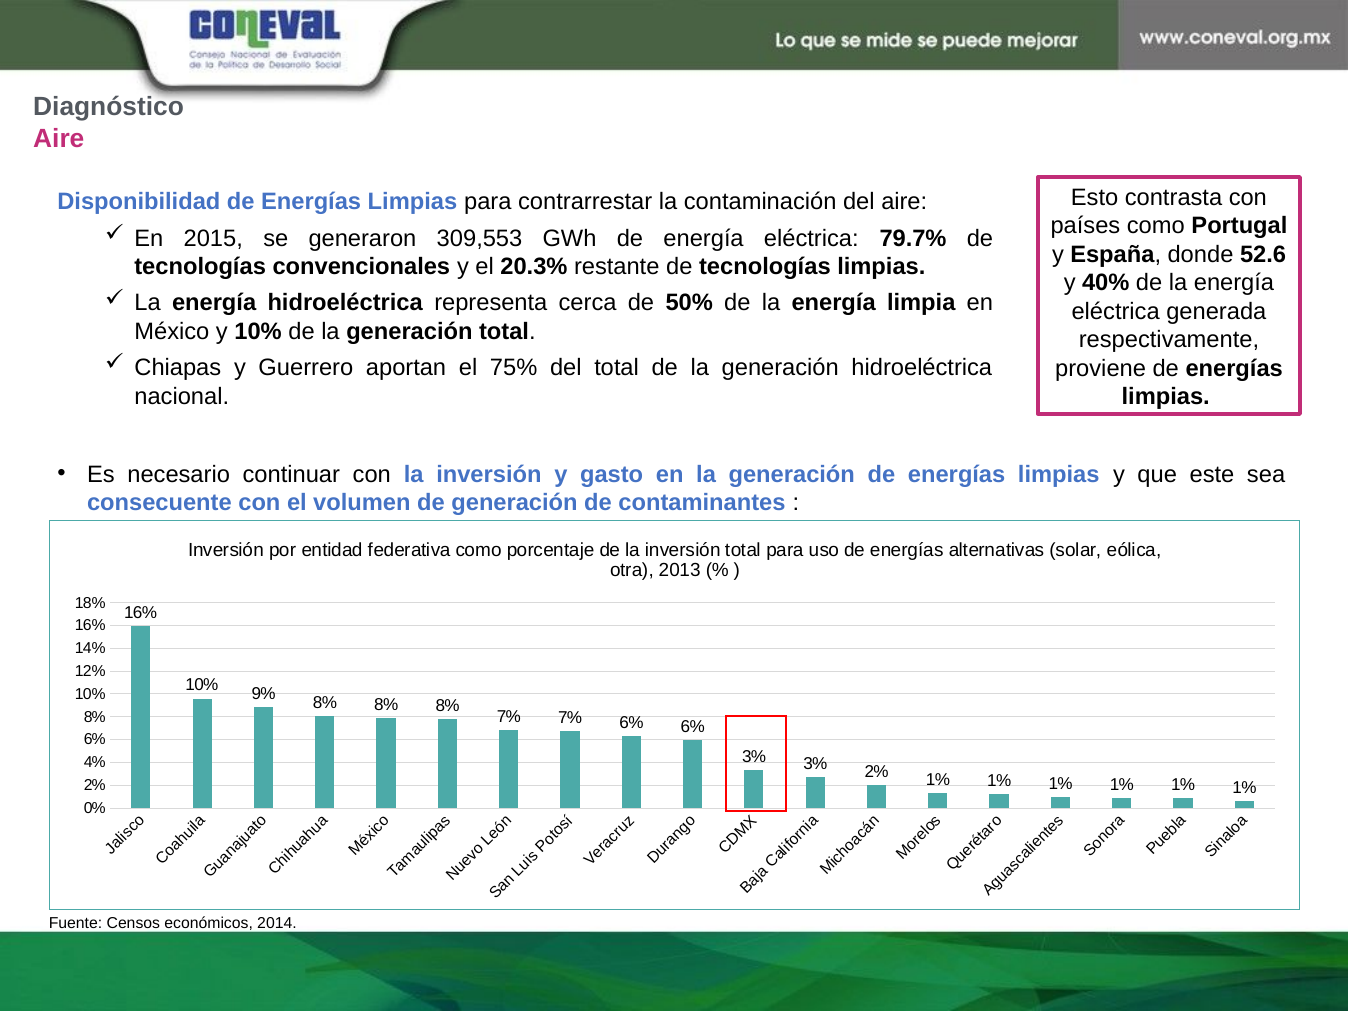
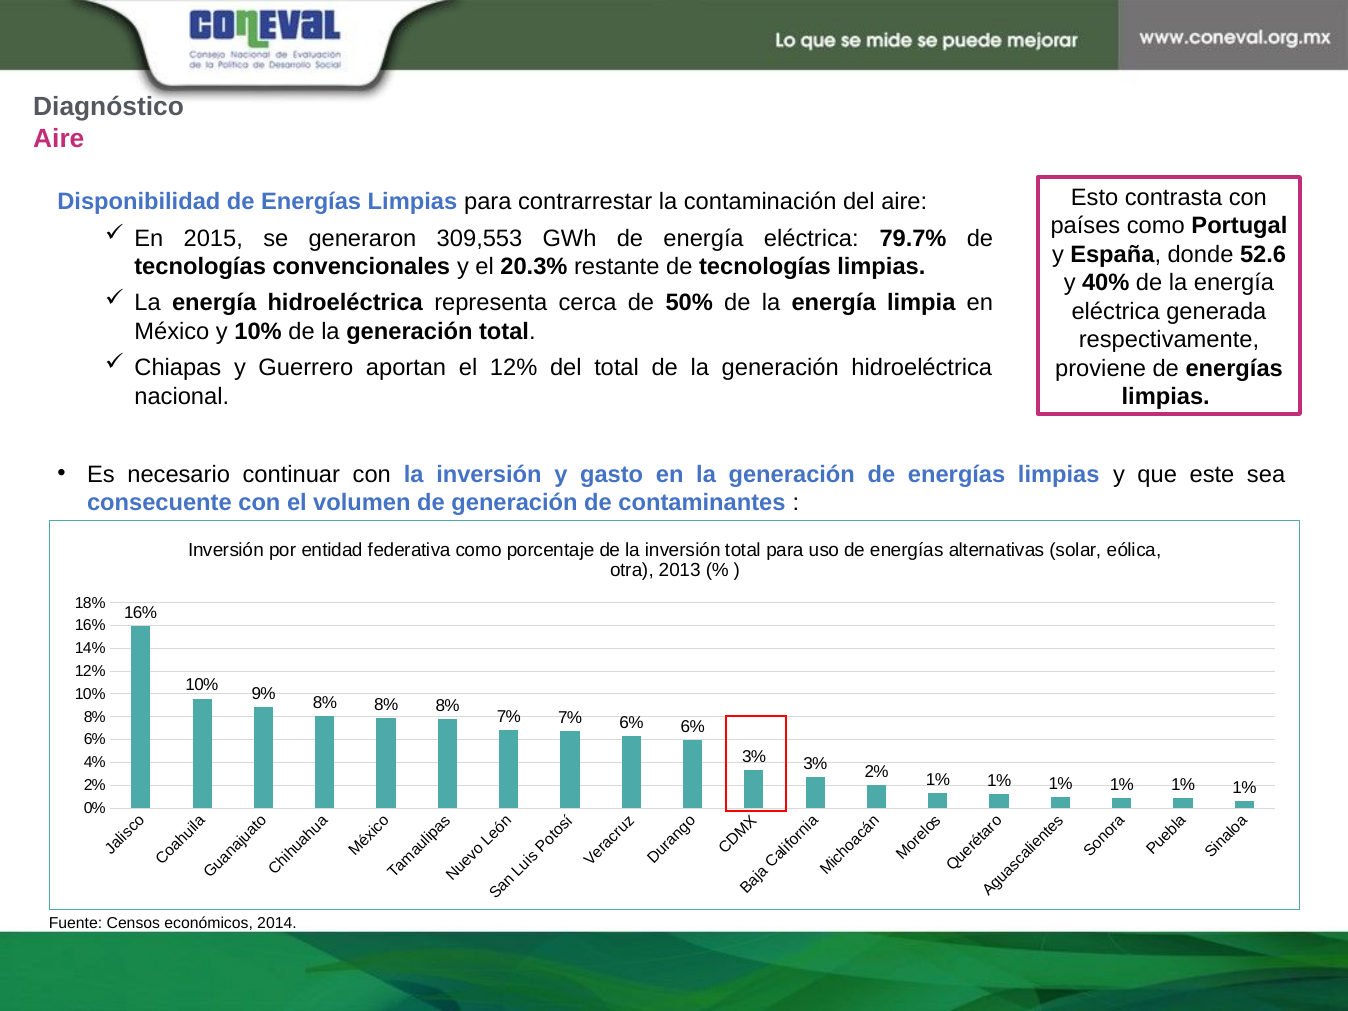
el 75%: 75% -> 12% (514, 368)
